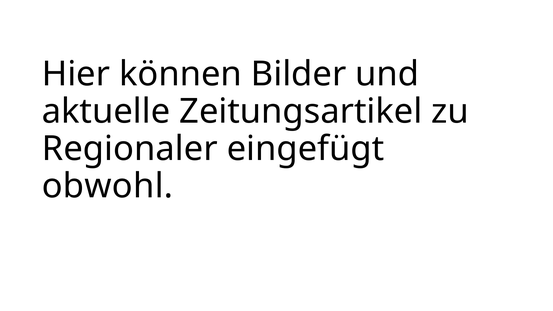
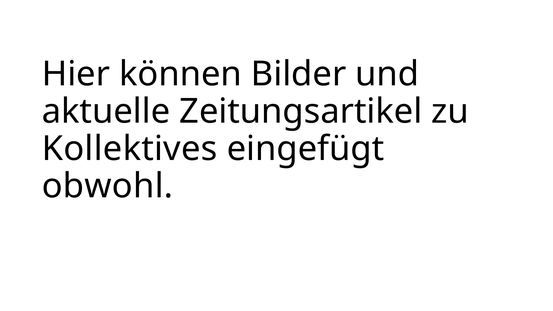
Regionaler: Regionaler -> Kollektives (130, 149)
